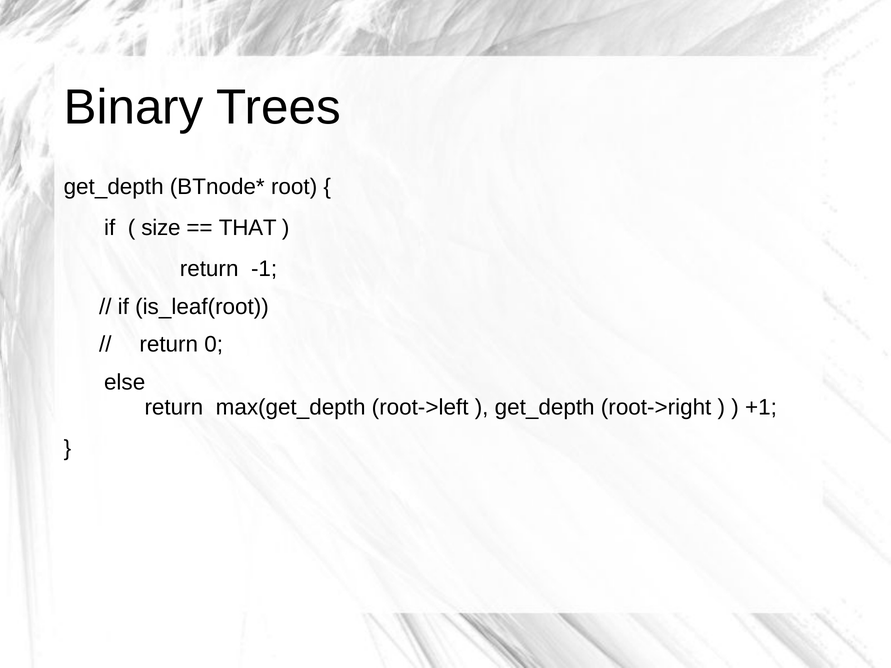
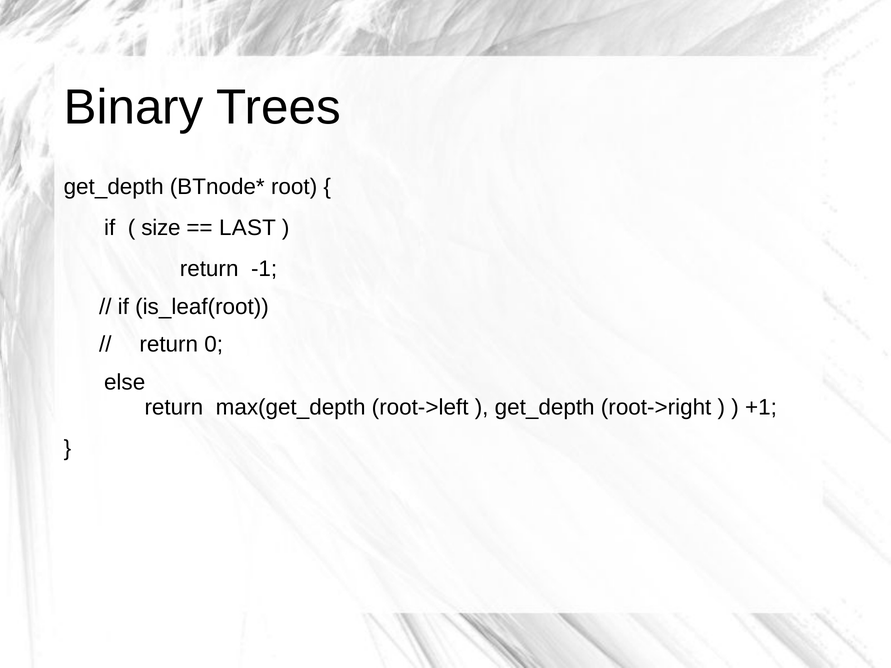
THAT: THAT -> LAST (248, 228)
